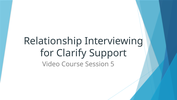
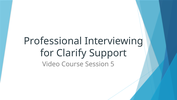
Relationship: Relationship -> Professional (53, 41)
